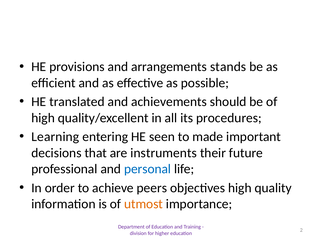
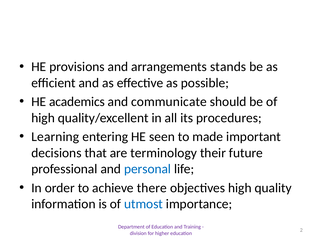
translated: translated -> academics (77, 102)
achievements: achievements -> communicate (169, 102)
instruments: instruments -> terminology (164, 153)
peers: peers -> there (152, 188)
utmost colour: orange -> blue (144, 204)
